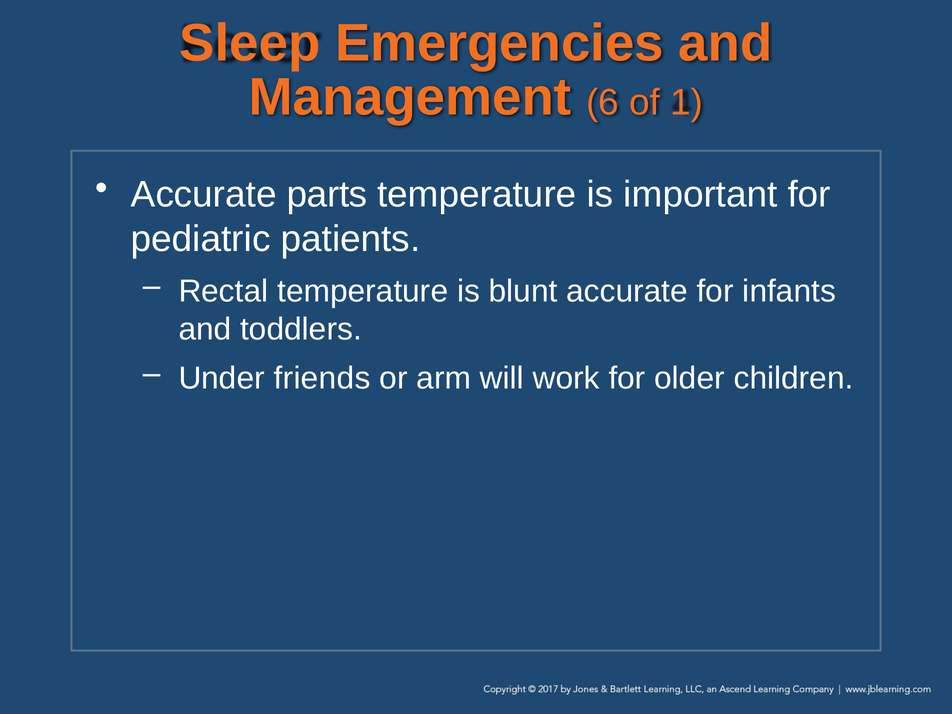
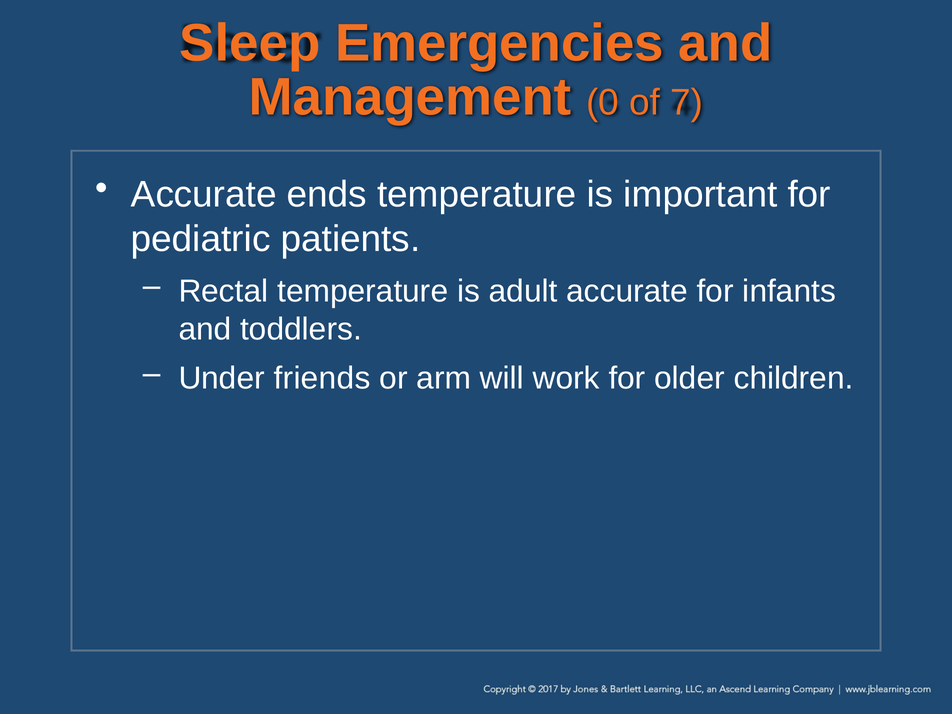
6: 6 -> 0 (603, 102)
1: 1 -> 7 (687, 102)
parts: parts -> ends (327, 195)
blunt: blunt -> adult (523, 291)
